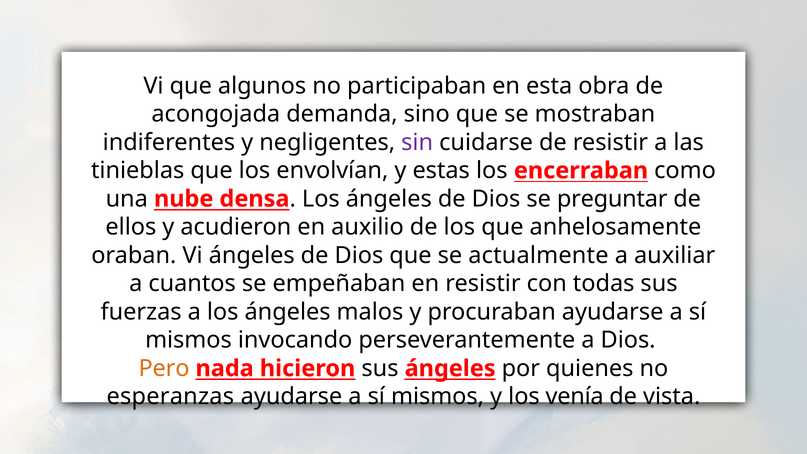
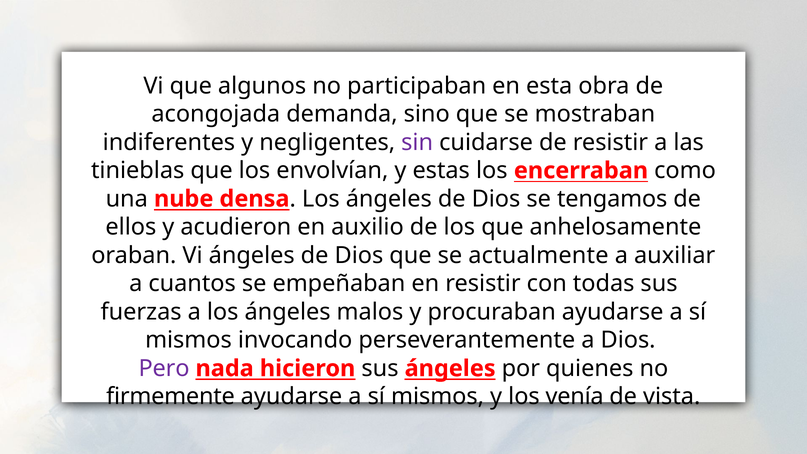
preguntar: preguntar -> tengamos (612, 199)
Pero colour: orange -> purple (164, 368)
esperanzas: esperanzas -> firmemente (171, 397)
